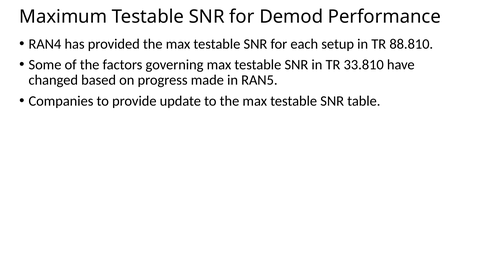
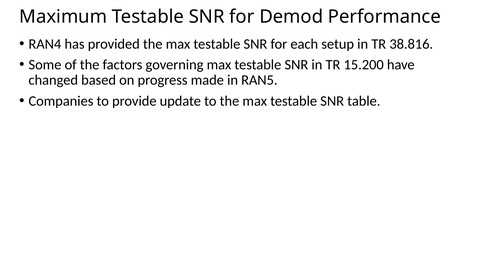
88.810: 88.810 -> 38.816 (411, 44)
33.810: 33.810 -> 15.200 (364, 65)
